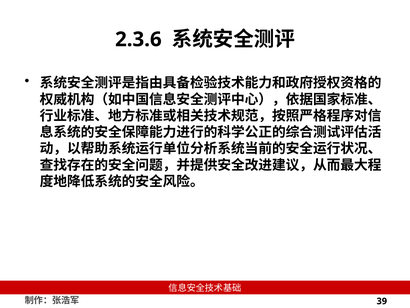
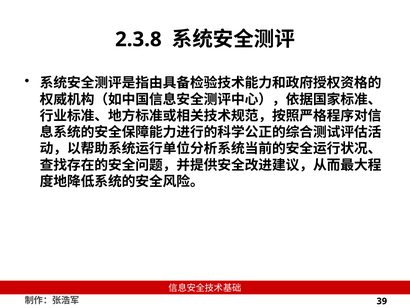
2.3.6: 2.3.6 -> 2.3.8 (138, 39)
